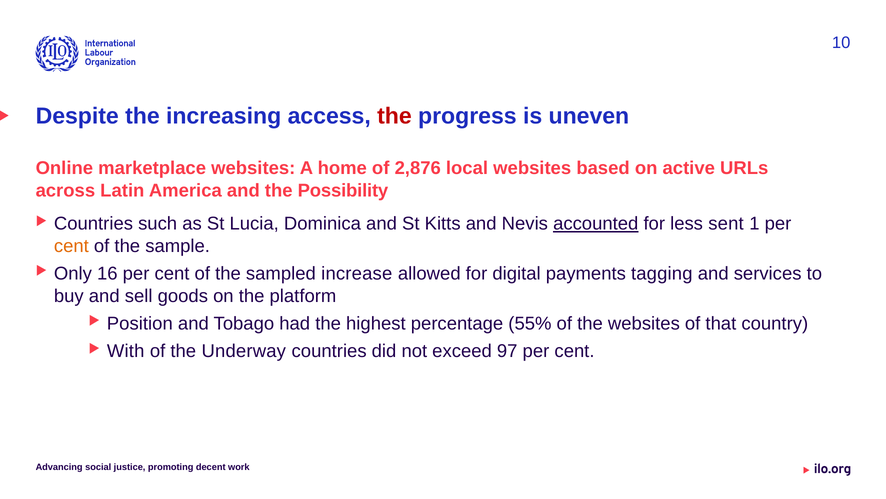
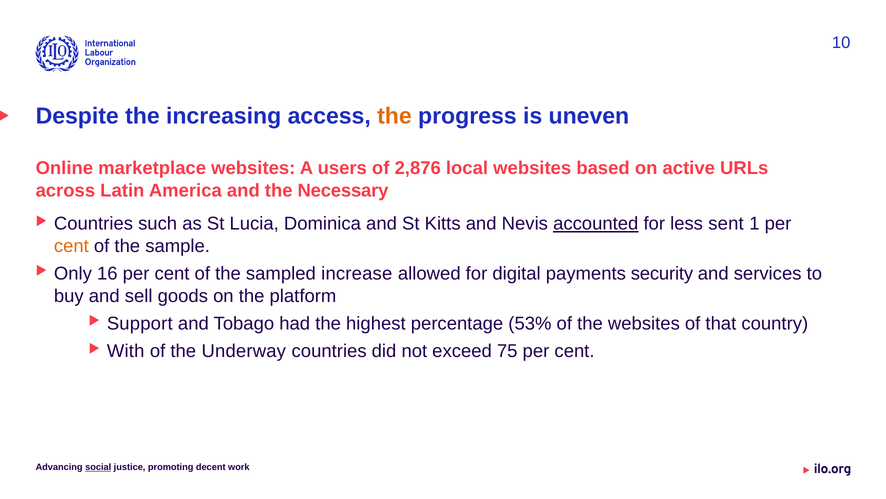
the colour: red -> orange (394, 116)
home: home -> users (342, 168)
Possibility: Possibility -> Necessary (343, 190)
tagging: tagging -> security (662, 273)
Position: Position -> Support (140, 323)
55%: 55% -> 53% (530, 323)
97: 97 -> 75 (507, 351)
social underline: none -> present (98, 467)
